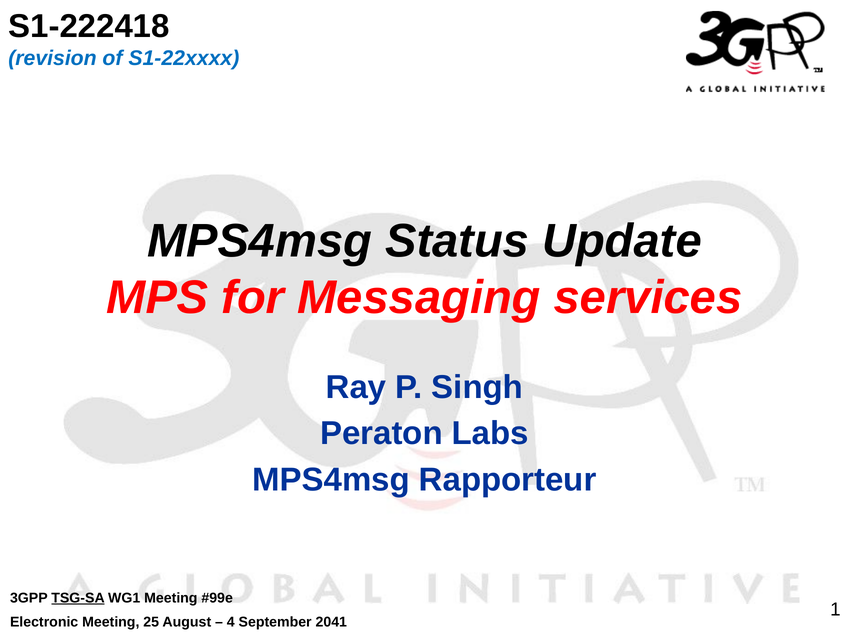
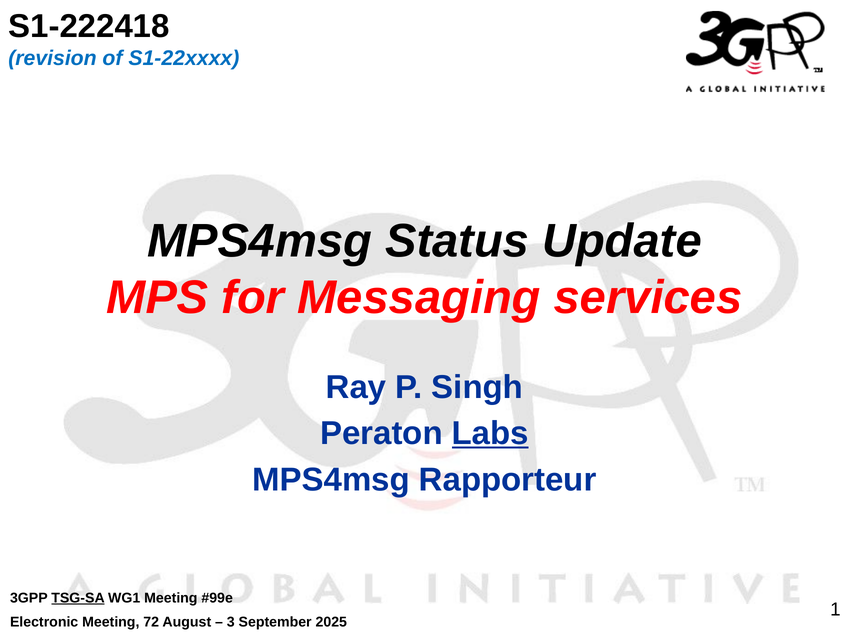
Labs underline: none -> present (490, 433)
25: 25 -> 72 (151, 622)
4: 4 -> 3 (231, 622)
2041: 2041 -> 2025 (331, 622)
